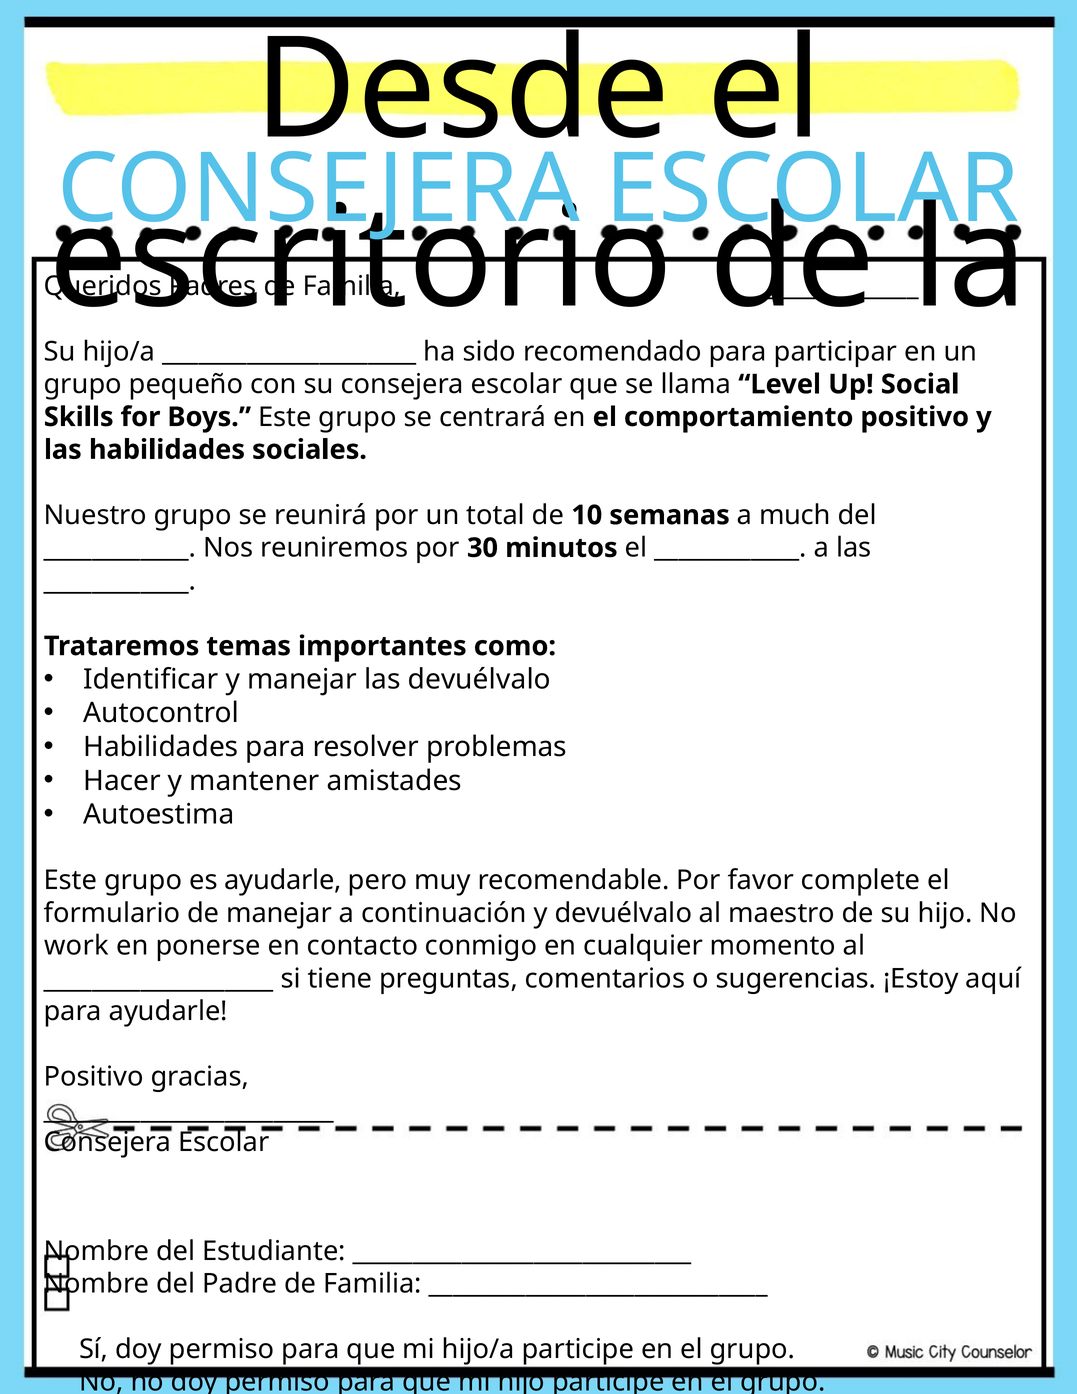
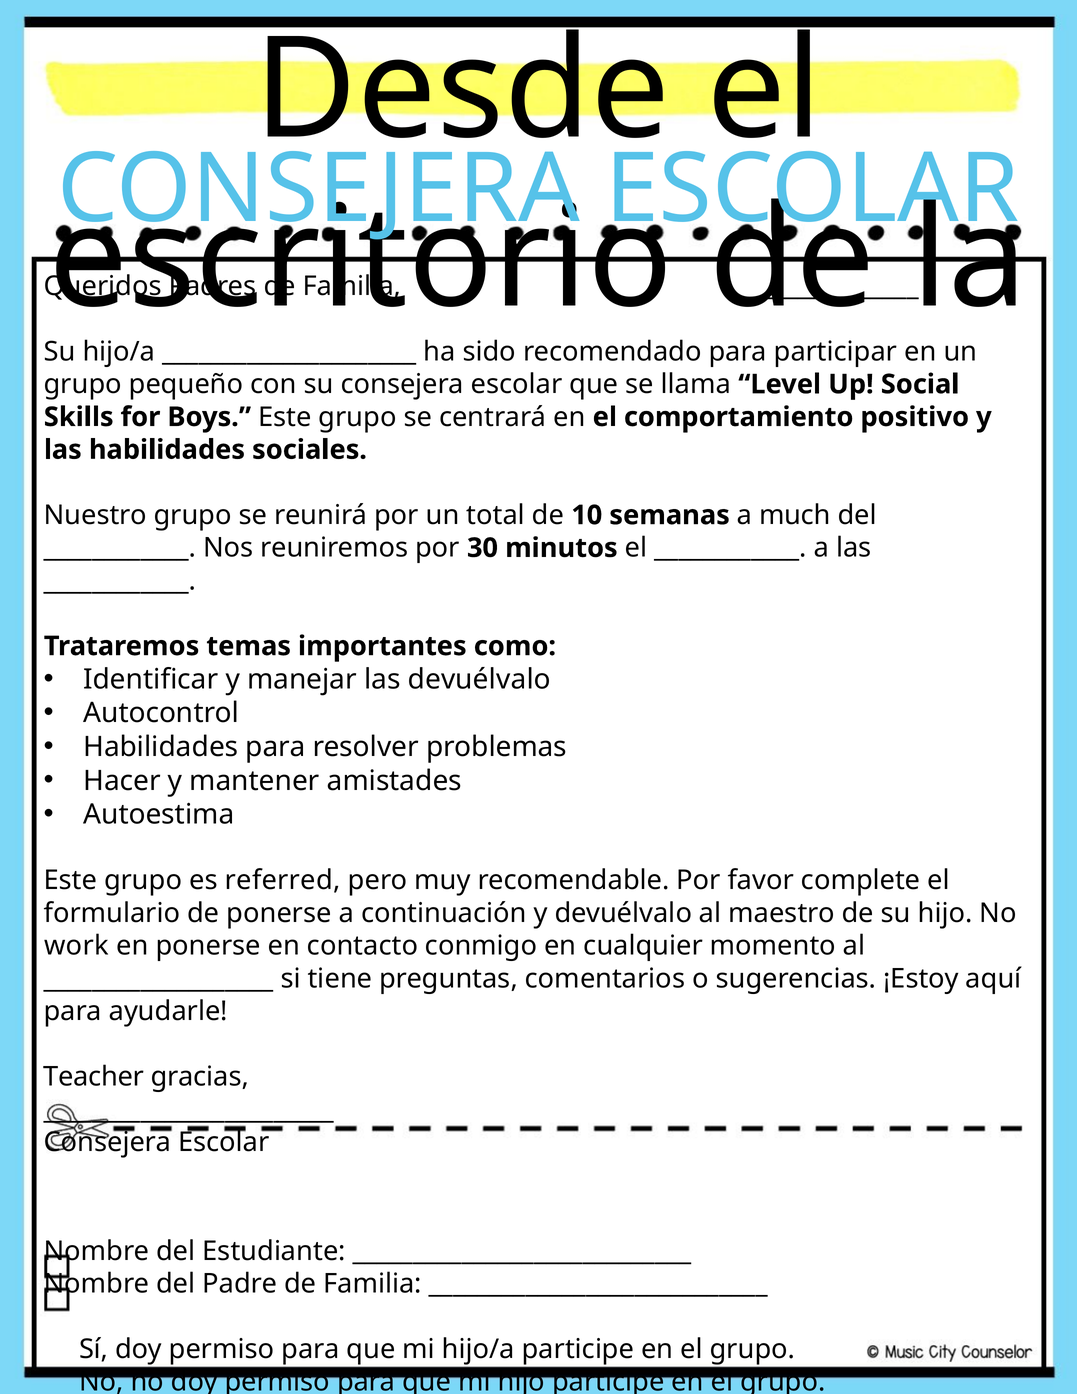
es ayudarle: ayudarle -> referred (283, 880)
de manejar: manejar -> ponerse (279, 913)
Positivo: Positivo -> Teacher (94, 1077)
